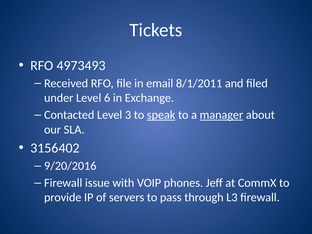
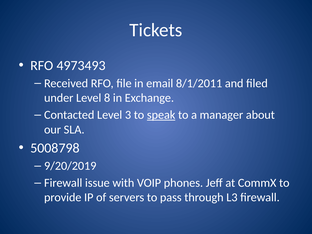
6: 6 -> 8 (107, 98)
manager underline: present -> none (221, 115)
3156402: 3156402 -> 5008798 (55, 148)
9/20/2016: 9/20/2016 -> 9/20/2019 (70, 166)
